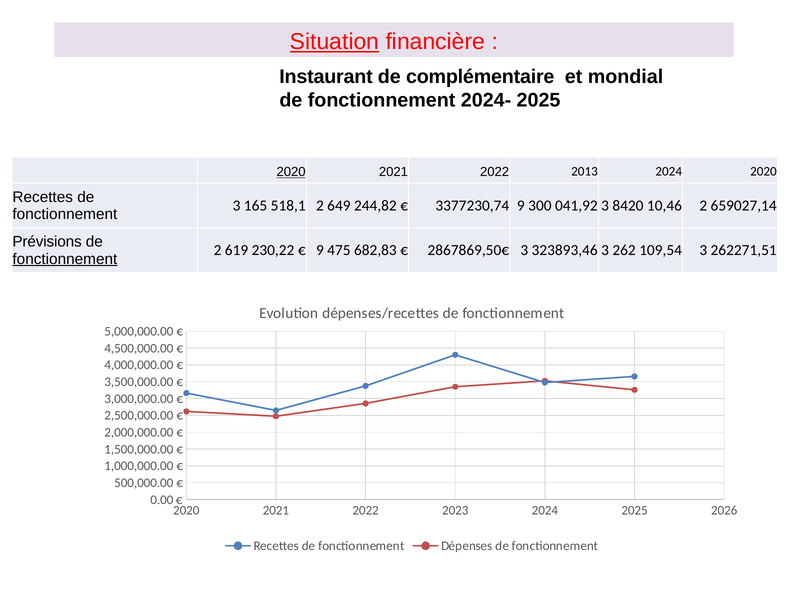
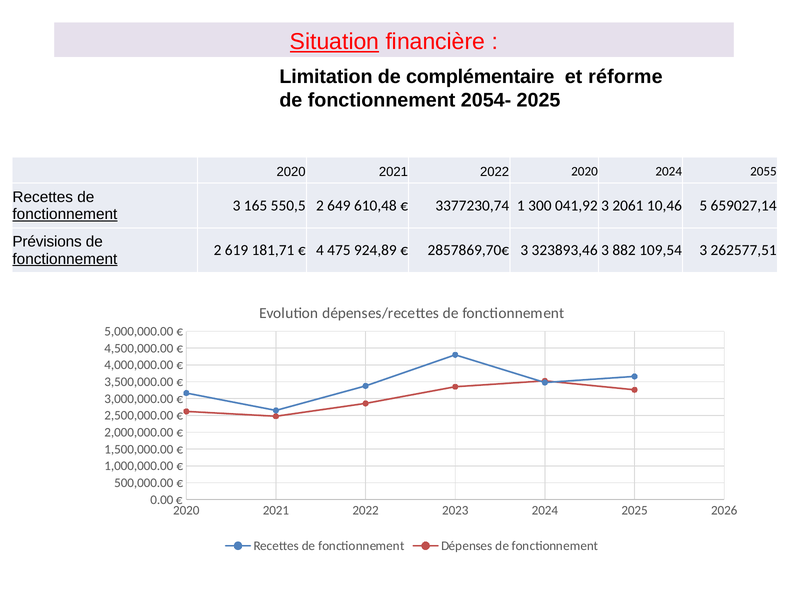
Instaurant: Instaurant -> Limitation (326, 77)
mondial: mondial -> réforme (625, 77)
2024-: 2024- -> 2054- (486, 100)
2020 underline: present -> none (291, 172)
2022 2013: 2013 -> 2020 (585, 171)
2024 2020: 2020 -> 2055 (763, 171)
518,1: 518,1 -> 550,5 (288, 206)
244,82: 244,82 -> 610,48 (375, 206)
3377230,74 9: 9 -> 1 (521, 206)
8420: 8420 -> 2061 (628, 206)
10,46 2: 2 -> 5 (703, 206)
fonctionnement underline: none -> present (65, 214)
230,22: 230,22 -> 181,71 (273, 250)
9: 9 -> 4 (320, 250)
682,83: 682,83 -> 924,89 (375, 250)
2867869,50€: 2867869,50€ -> 2857869,70€ (468, 250)
262: 262 -> 882 (624, 250)
262271,51: 262271,51 -> 262577,51 (744, 250)
